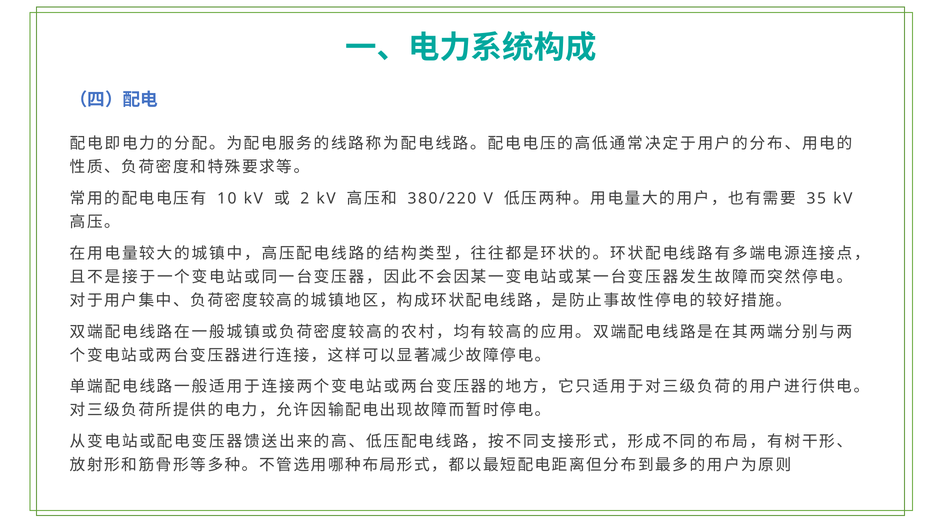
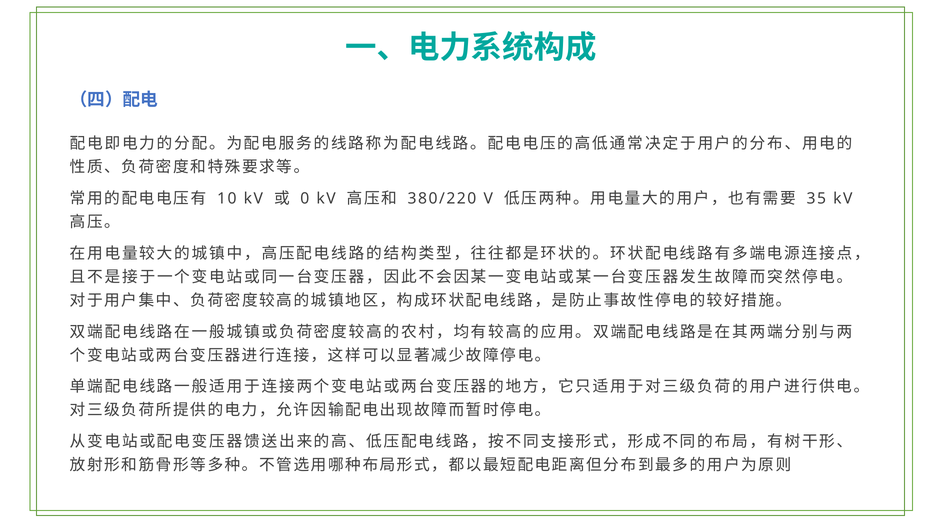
2: 2 -> 0 (305, 198)
